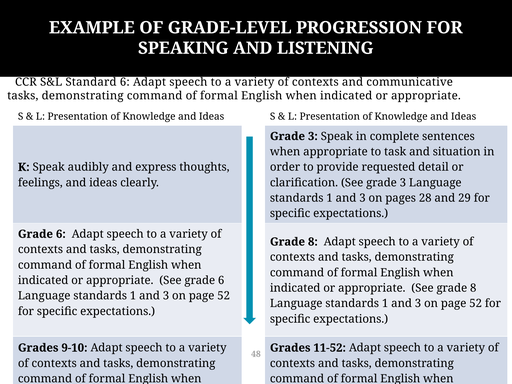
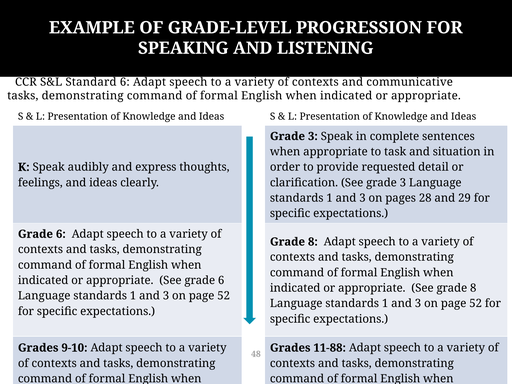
11-52: 11-52 -> 11-88 (330, 348)
